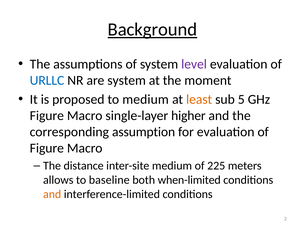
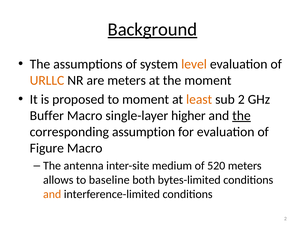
level colour: purple -> orange (194, 64)
URLLC colour: blue -> orange (47, 80)
are system: system -> meters (127, 80)
to medium: medium -> moment (146, 99)
sub 5: 5 -> 2 (241, 99)
Figure: Figure -> Buffer (47, 116)
the underline: none -> present (242, 116)
distance: distance -> antenna (84, 166)
225: 225 -> 520 (216, 166)
when-limited: when-limited -> bytes-limited (189, 180)
